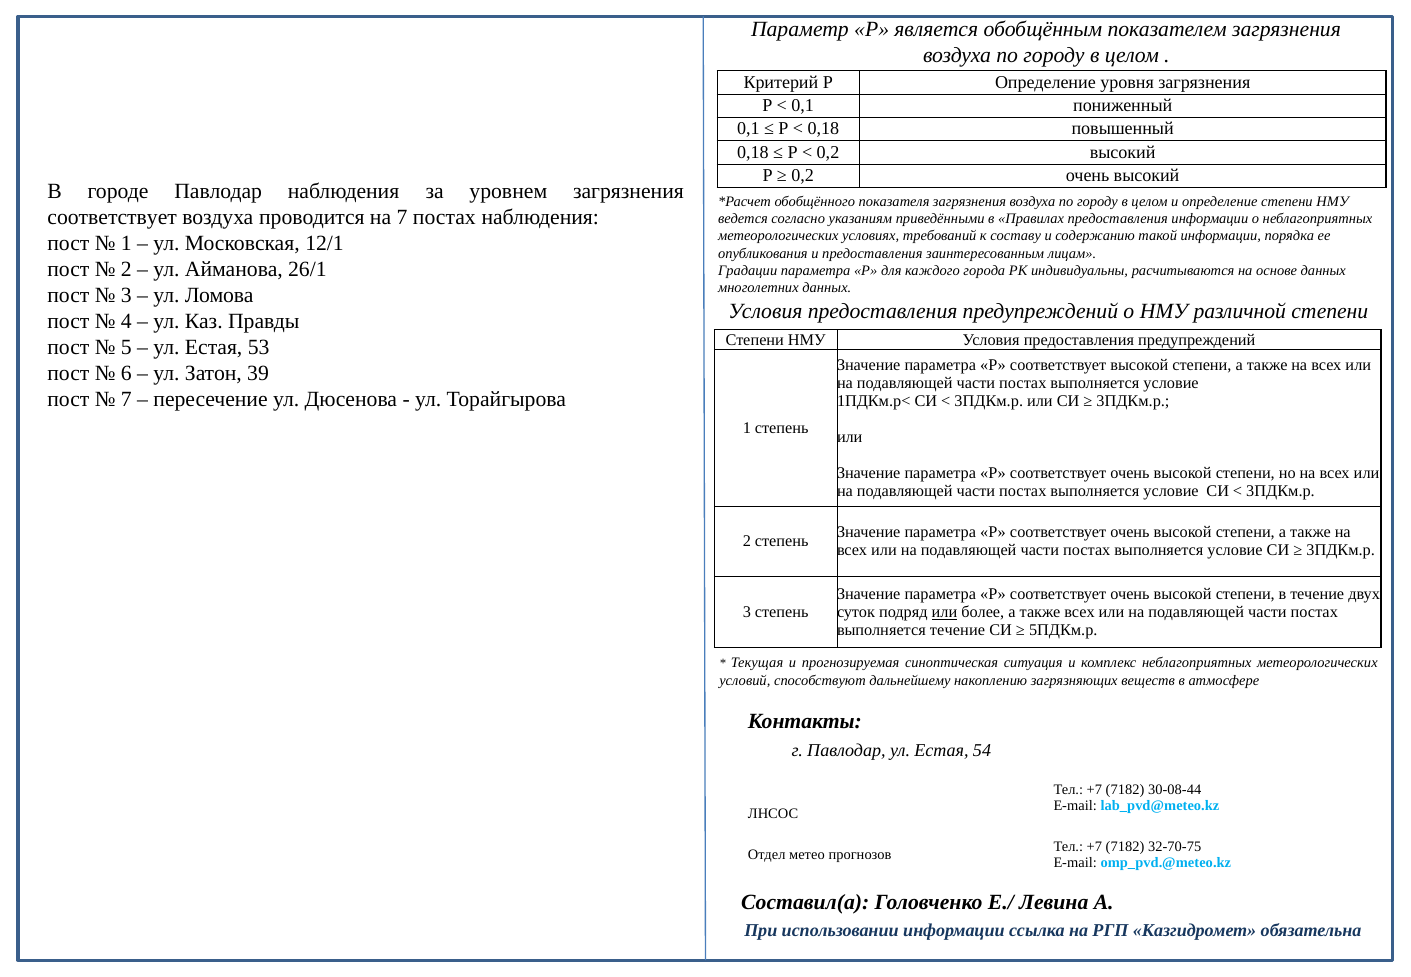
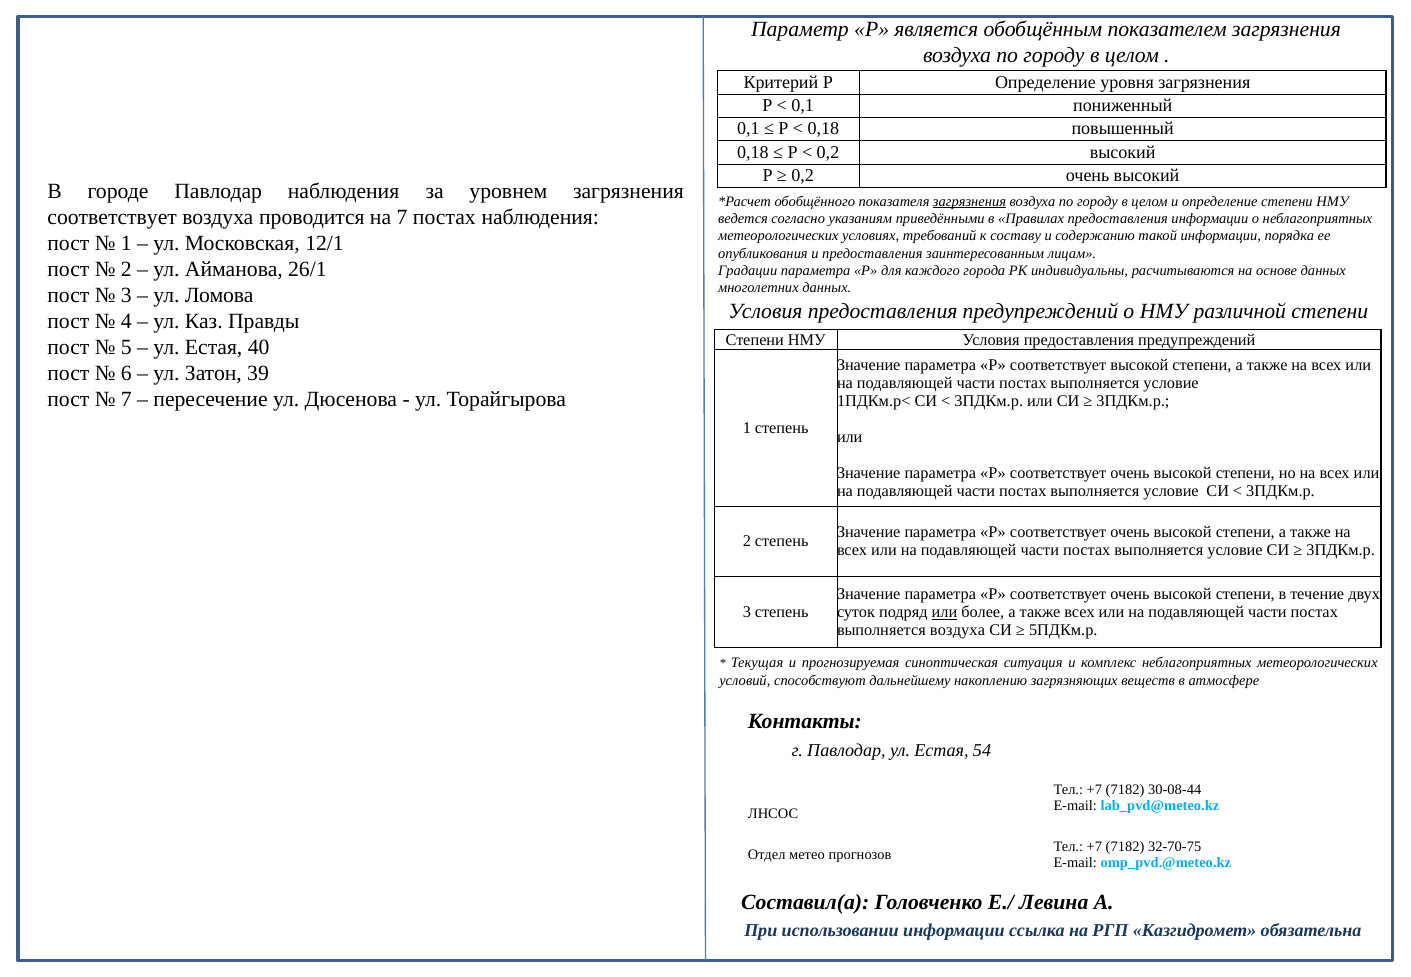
загрязнения underline: none -> present (969, 201)
53: 53 -> 40 (259, 348)
выполняется течение: течение -> воздуха (958, 630)
